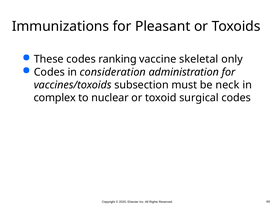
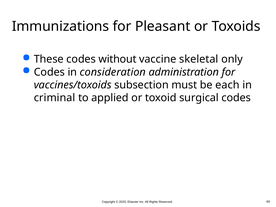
ranking: ranking -> without (118, 59)
neck: neck -> each (227, 85)
complex: complex -> criminal (55, 98)
nuclear: nuclear -> applied (110, 98)
